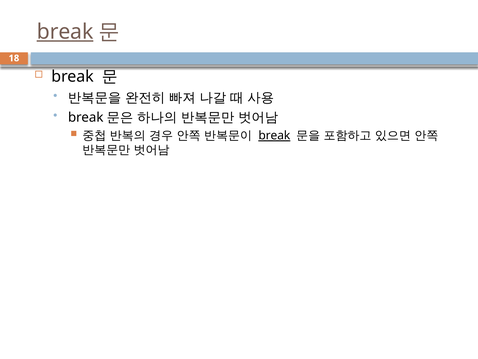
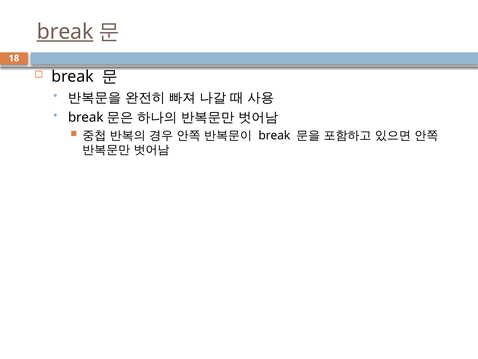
break underline: present -> none (274, 135)
